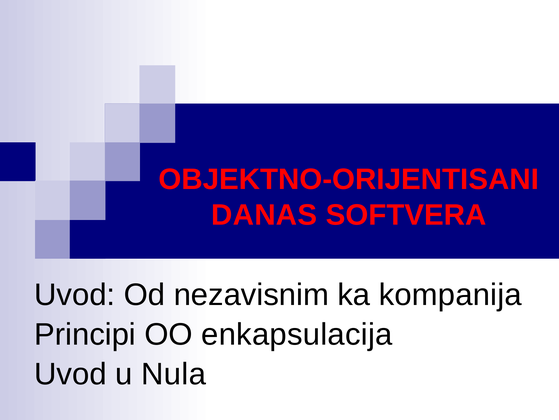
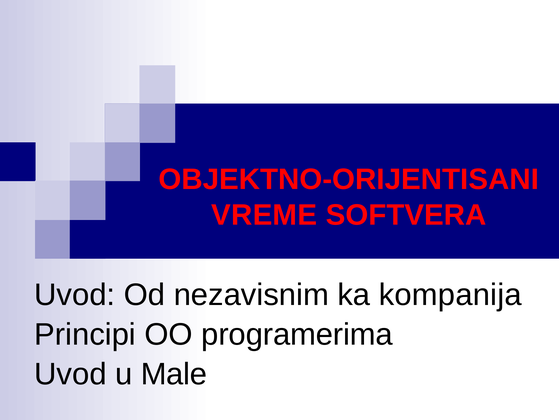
DANAS: DANAS -> VREME (264, 215)
enkapsulacija: enkapsulacija -> programerima (297, 334)
Nula: Nula -> Male (174, 374)
